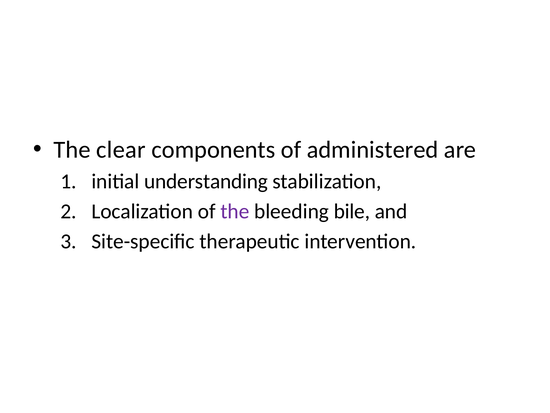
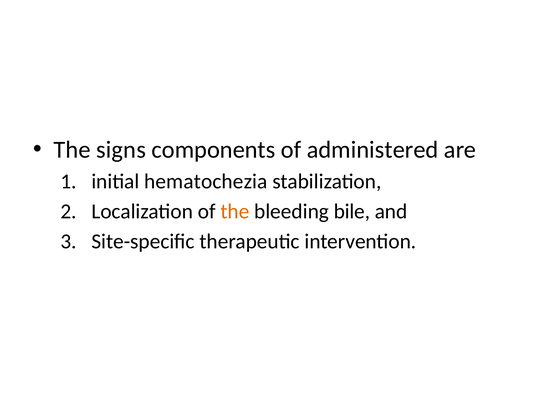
clear: clear -> signs (121, 150)
understanding: understanding -> hematochezia (206, 181)
the colour: purple -> orange (235, 211)
